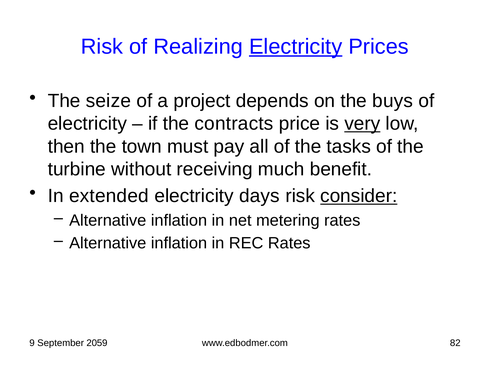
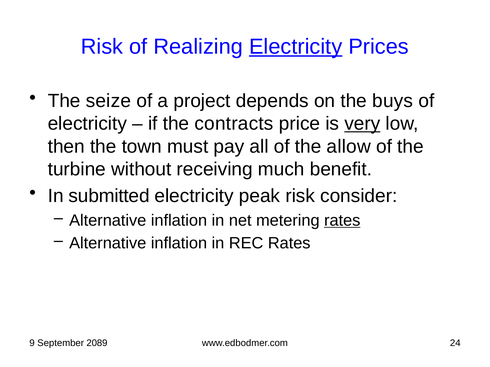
tasks: tasks -> allow (349, 147)
extended: extended -> submitted (109, 196)
days: days -> peak (260, 196)
consider underline: present -> none (359, 196)
rates underline: none -> present (342, 221)
2059: 2059 -> 2089 (97, 344)
82: 82 -> 24 (455, 344)
